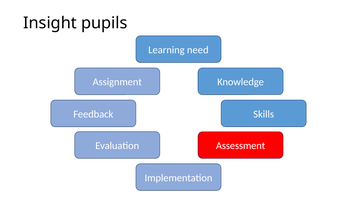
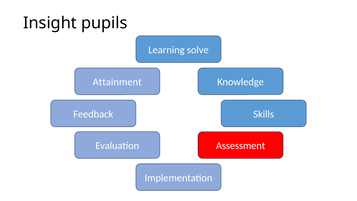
need: need -> solve (198, 50)
Assignment: Assignment -> Attainment (117, 82)
